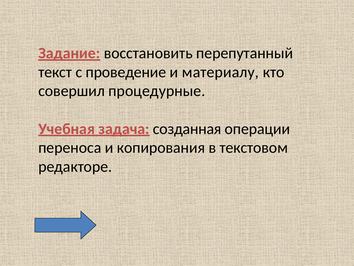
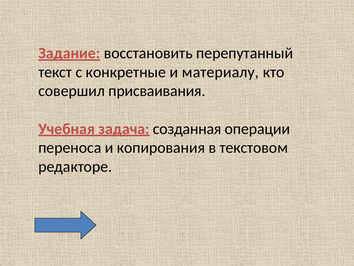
проведение: проведение -> конкретные (126, 72)
процедурные: процедурные -> присваивания (157, 91)
